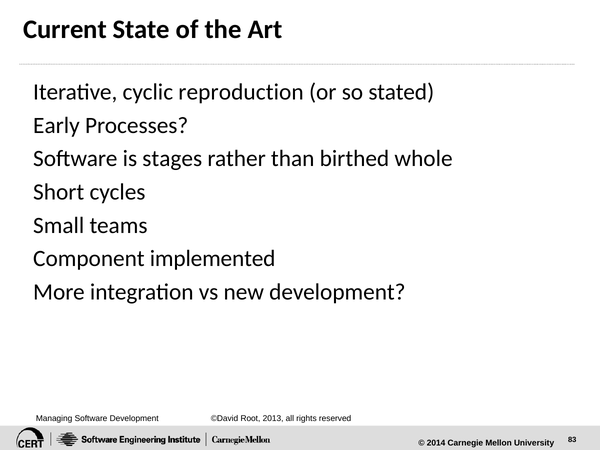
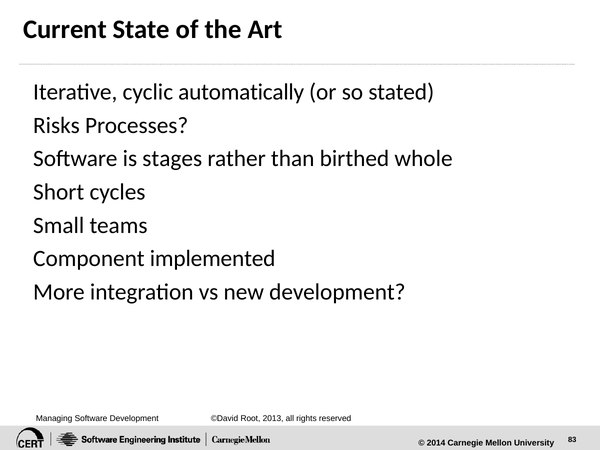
reproduction: reproduction -> automatically (241, 92)
Early: Early -> Risks (56, 125)
